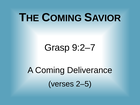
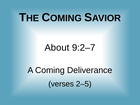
Grasp: Grasp -> About (57, 48)
